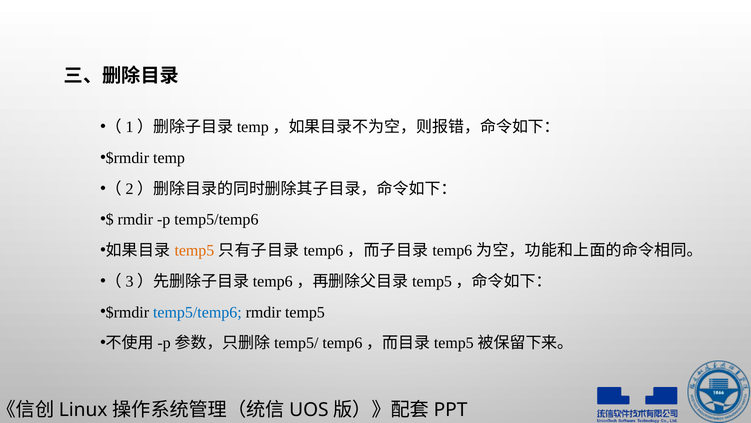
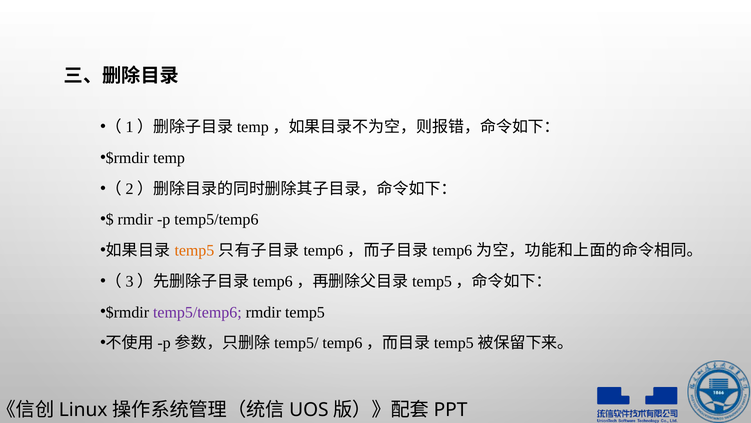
temp5/temp6 colour: blue -> purple (197, 312)
